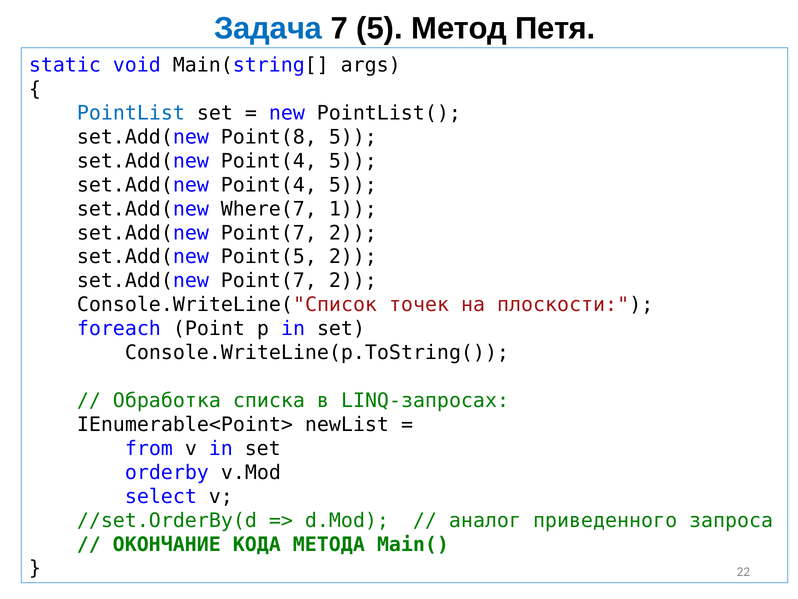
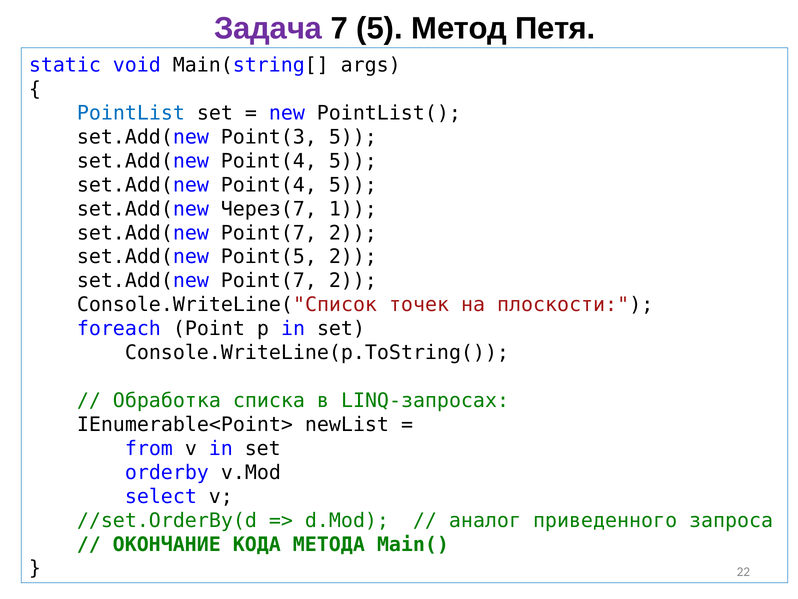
Задача colour: blue -> purple (268, 29)
Point(8: Point(8 -> Point(3 (269, 137)
Where(7: Where(7 -> Через(7 (269, 209)
